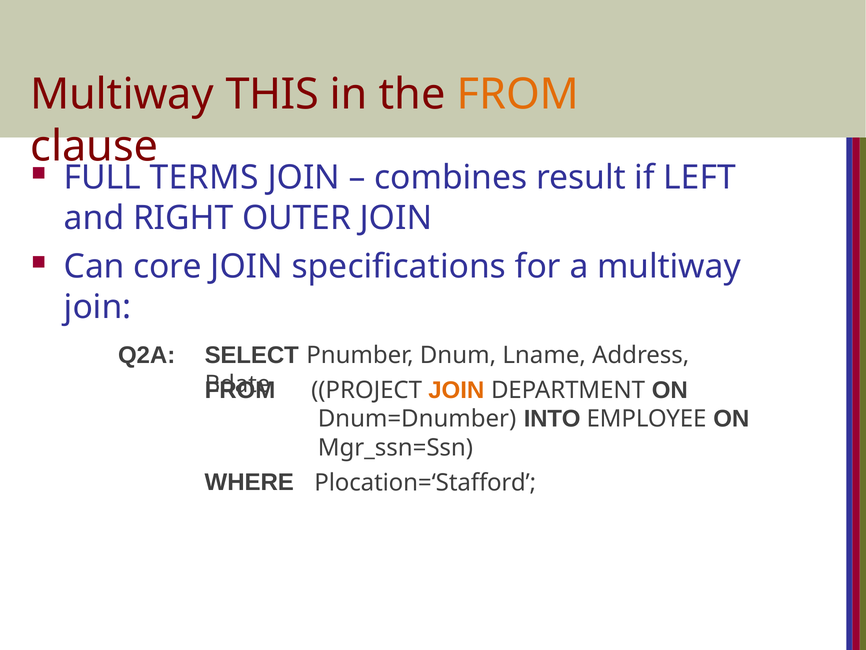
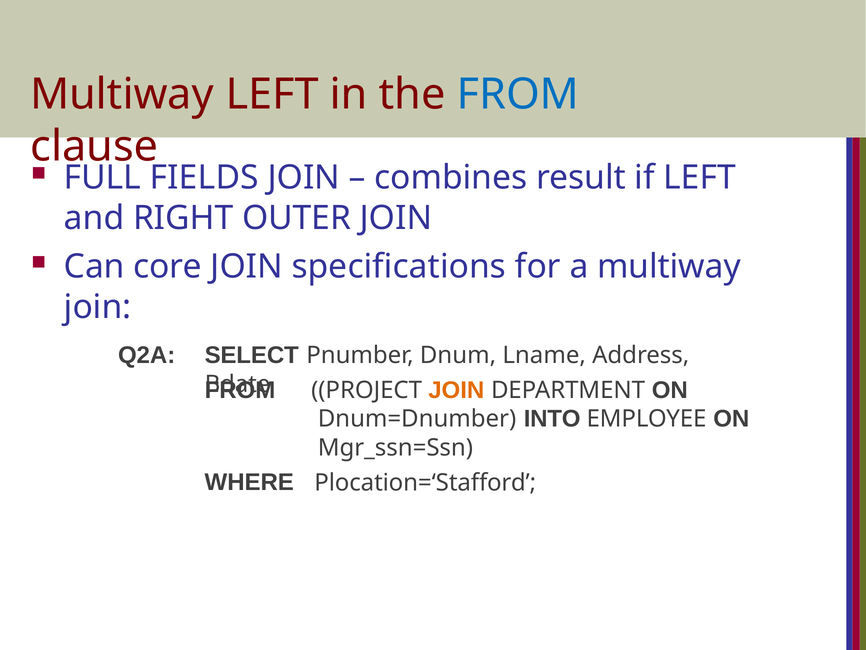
Multiway THIS: THIS -> LEFT (272, 94)
FROM colour: orange -> blue (518, 94)
TERMS: TERMS -> FIELDS (204, 177)
